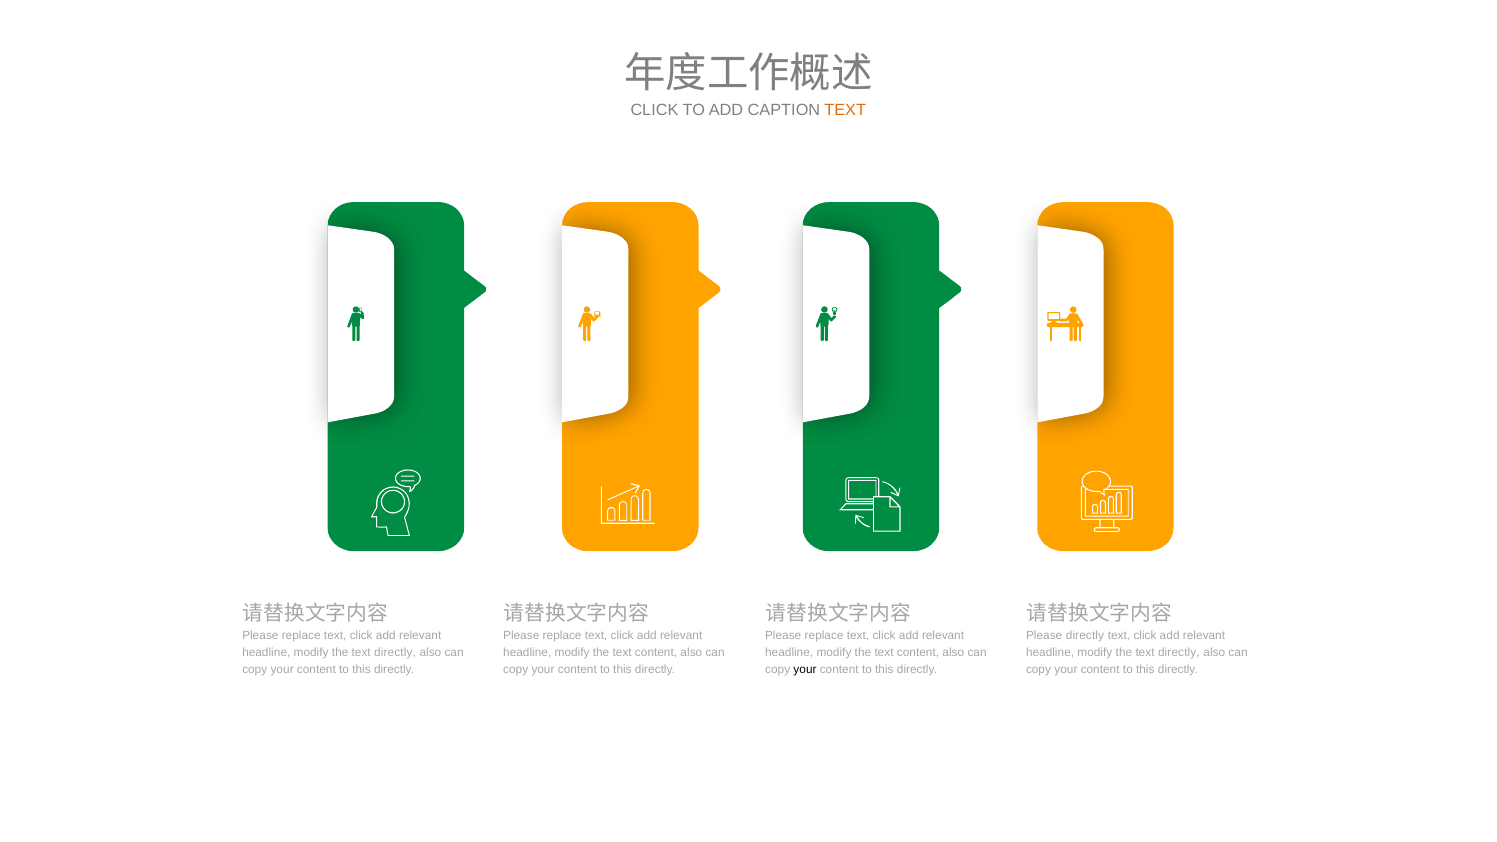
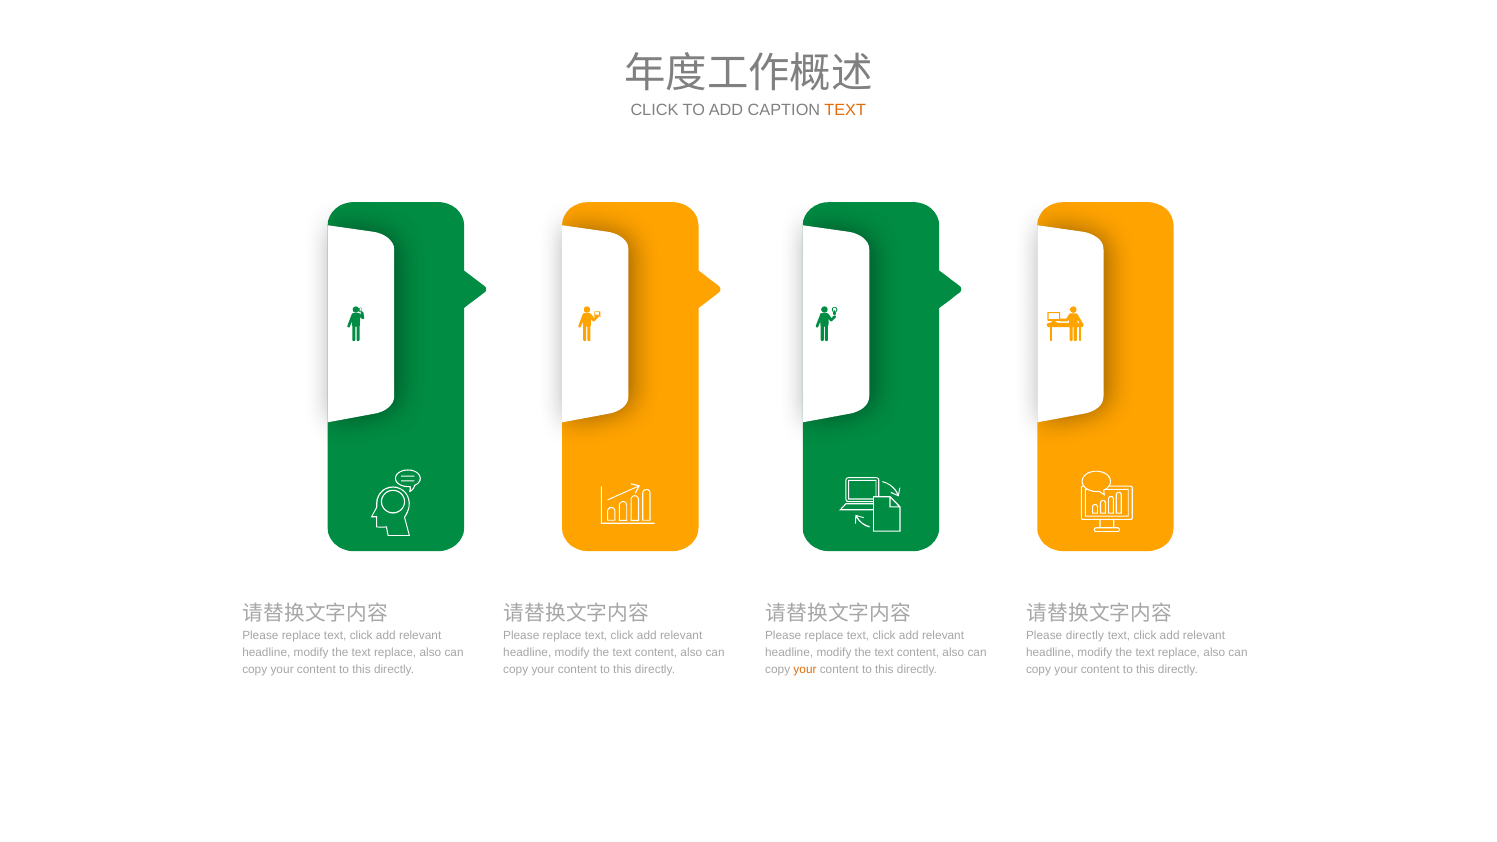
directly: directly -> replace (395, 653)
directly: directly -> replace (1179, 653)
your colour: black -> orange (805, 670)
